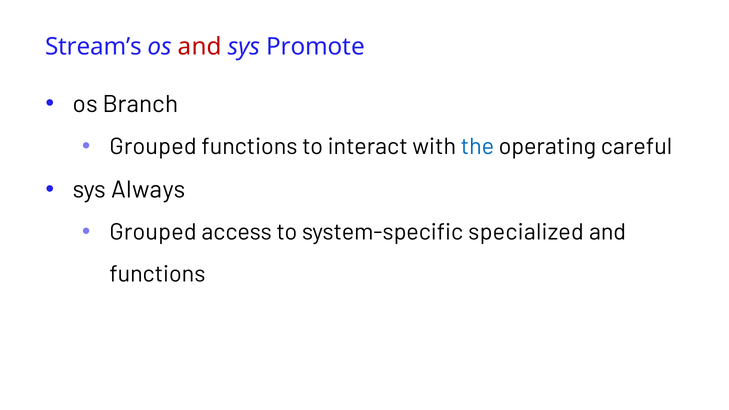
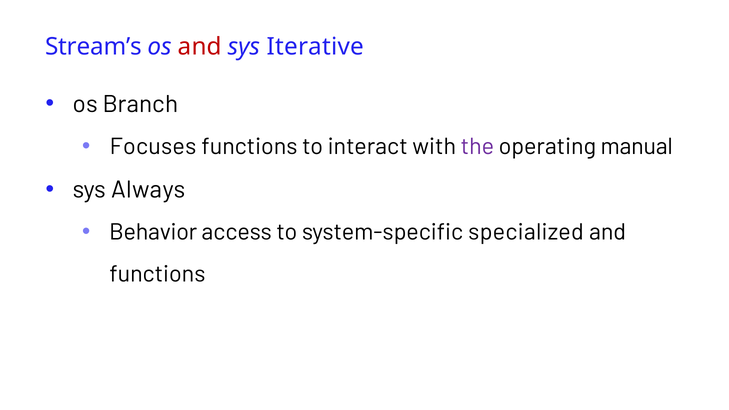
Promote: Promote -> Iterative (315, 47)
Grouped: Grouped -> Focuses (153, 147)
the colour: blue -> purple (477, 147)
careful: careful -> manual (637, 147)
Grouped: Grouped -> Behavior (153, 232)
